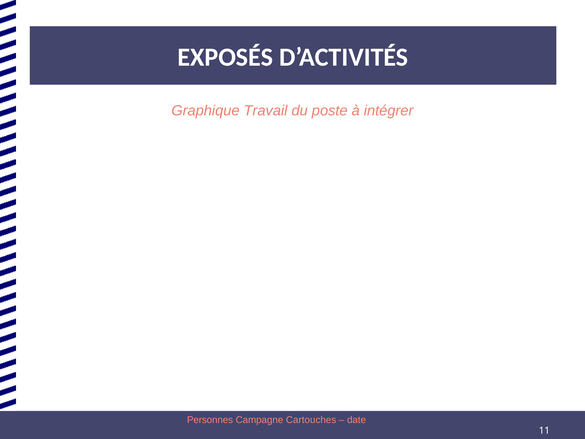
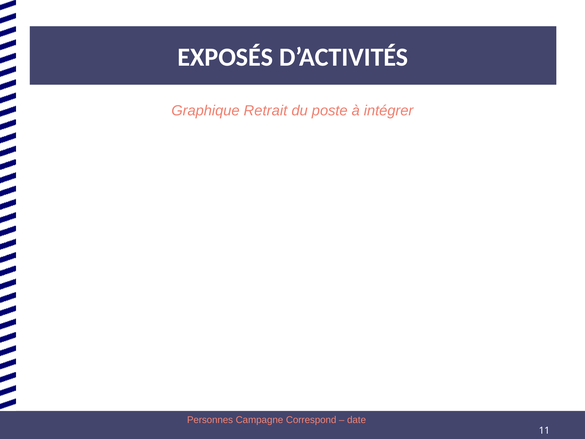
Travail: Travail -> Retrait (266, 111)
Cartouches: Cartouches -> Correspond (311, 420)
